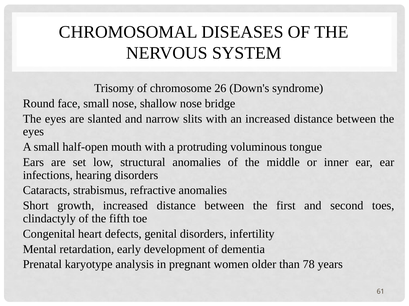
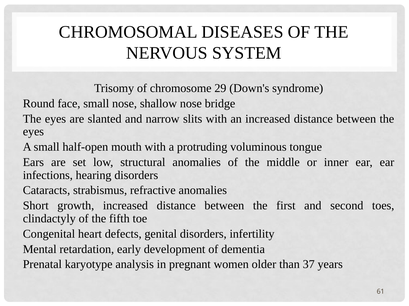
26: 26 -> 29 (220, 88)
78: 78 -> 37 (309, 265)
